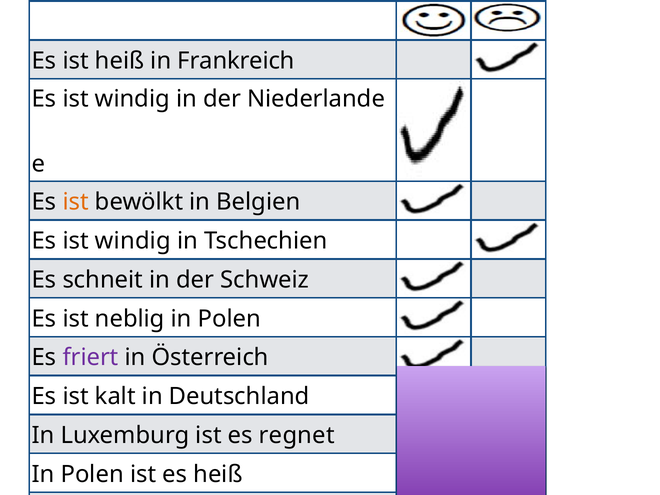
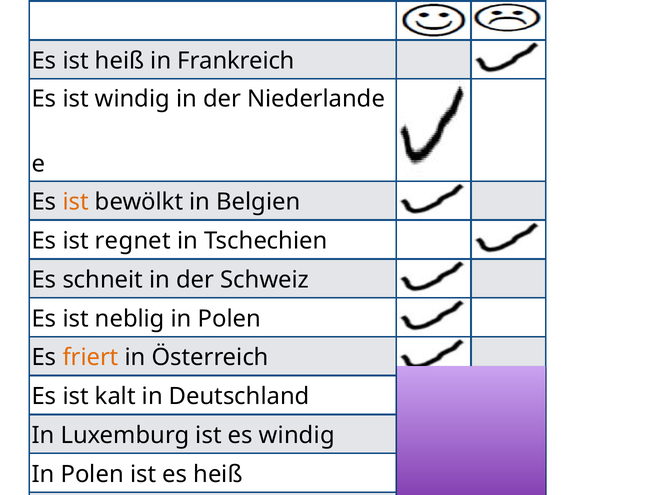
windig: windig -> regnet (133, 241)
friert colour: purple -> orange (91, 358)
es regnet: regnet -> windig (297, 435)
